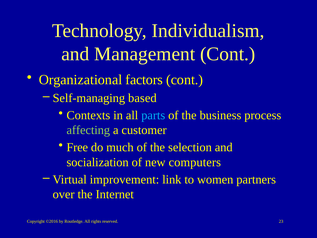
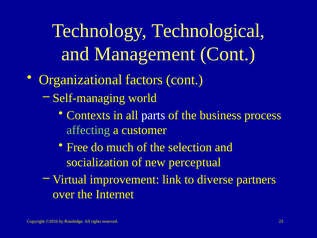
Individualism: Individualism -> Technological (208, 31)
based: based -> world (142, 98)
parts colour: light blue -> white (153, 115)
computers: computers -> perceptual (195, 162)
women: women -> diverse (215, 179)
